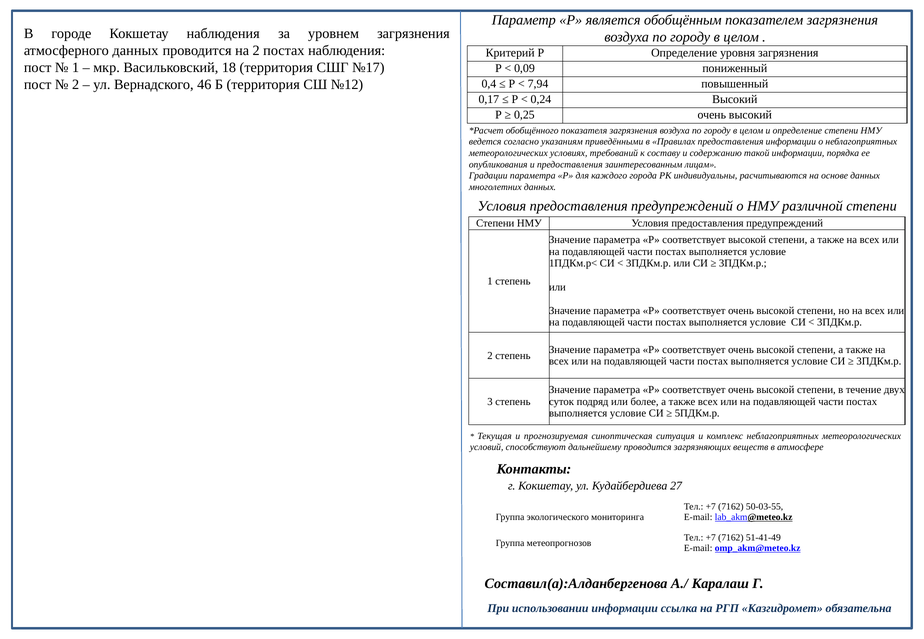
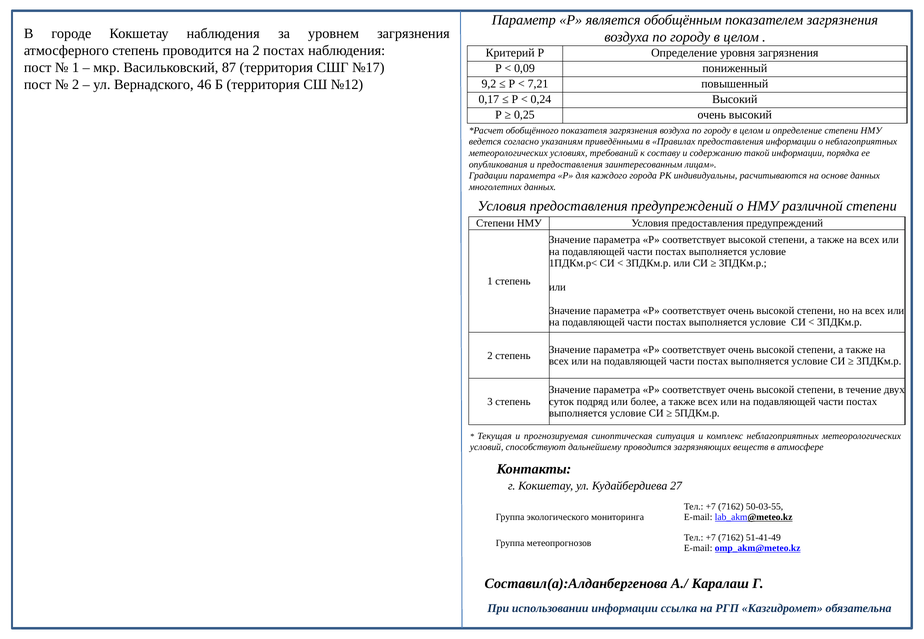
атмосферного данных: данных -> степень (136, 51)
18: 18 -> 87 (229, 68)
0,4: 0,4 -> 9,2 (489, 84)
7,94: 7,94 -> 7,21 (538, 84)
